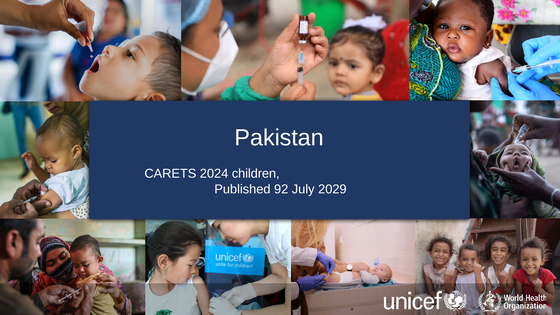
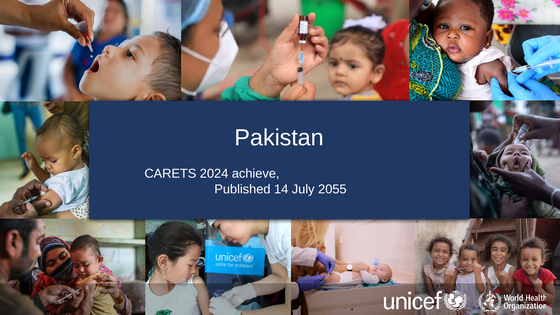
children: children -> achieve (256, 174)
92: 92 -> 14 (281, 189)
2029: 2029 -> 2055 (332, 189)
